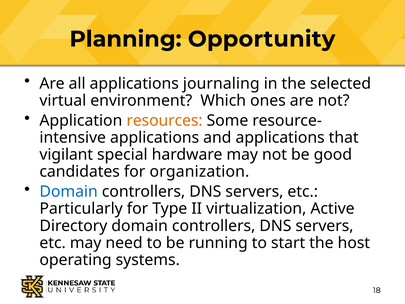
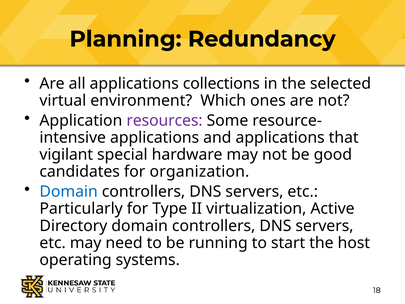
Opportunity: Opportunity -> Redundancy (262, 39)
journaling: journaling -> collections (221, 83)
resources colour: orange -> purple (165, 121)
